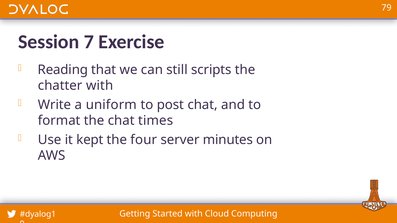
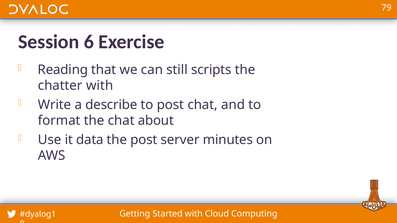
7: 7 -> 6 (89, 42)
uniform: uniform -> describe (111, 105)
times: times -> about (156, 121)
kept: kept -> data (90, 140)
the four: four -> post (144, 140)
